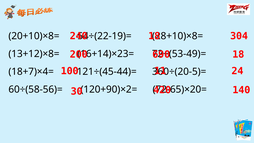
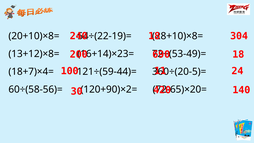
121÷(45-44)=: 121÷(45-44)= -> 121÷(59-44)= (107, 72)
